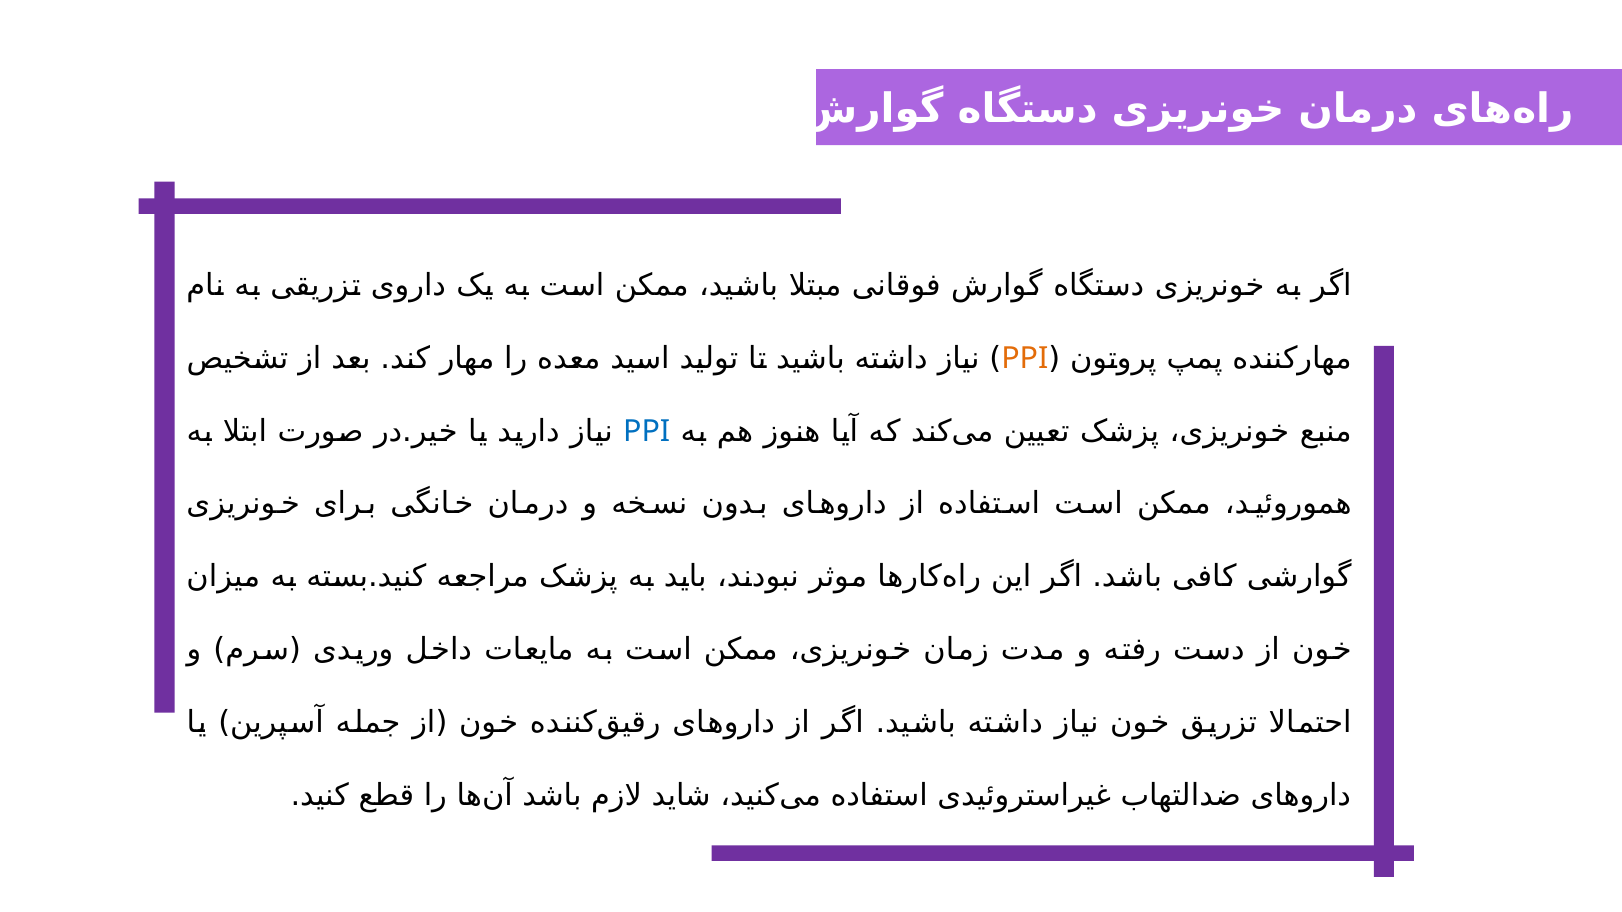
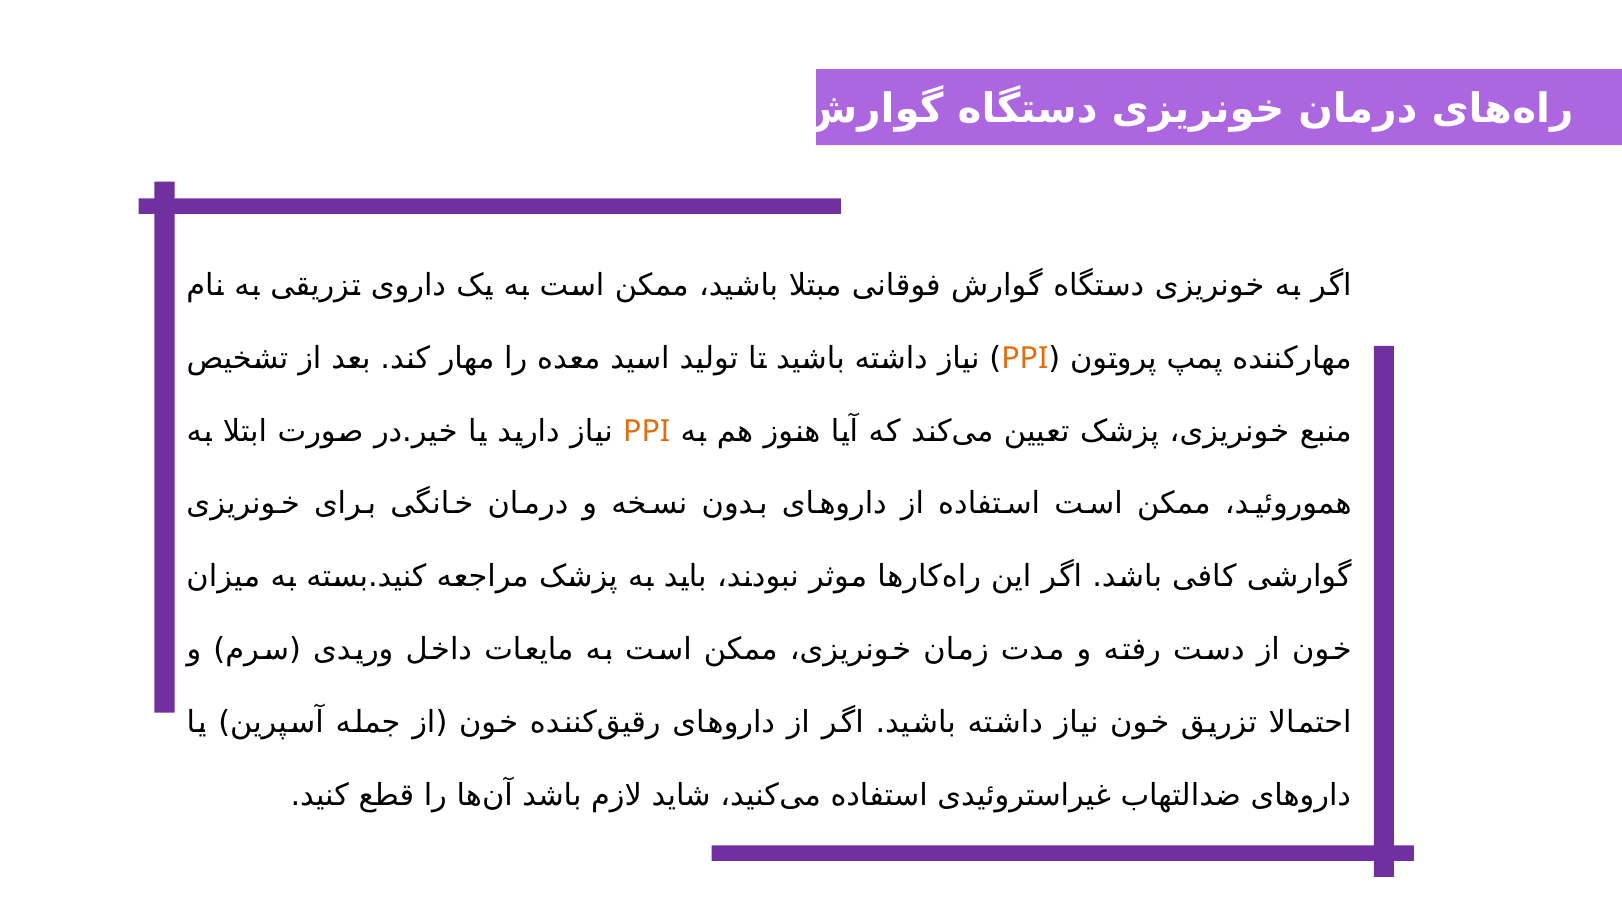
PPI colour: blue -> orange (647, 431)
